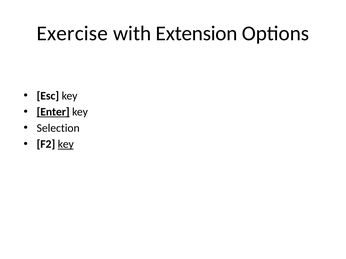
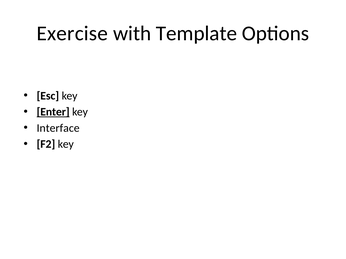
Extension: Extension -> Template (197, 33)
Selection: Selection -> Interface (58, 128)
key underline: present -> none (66, 144)
